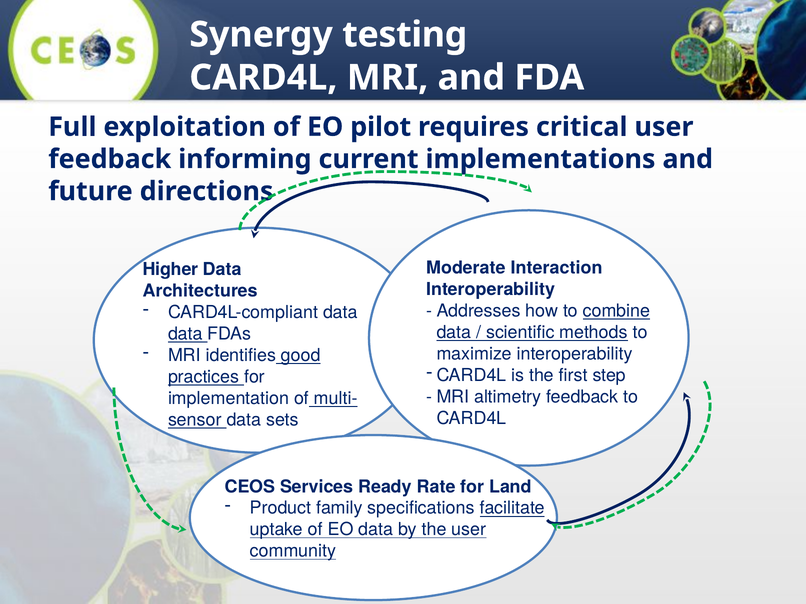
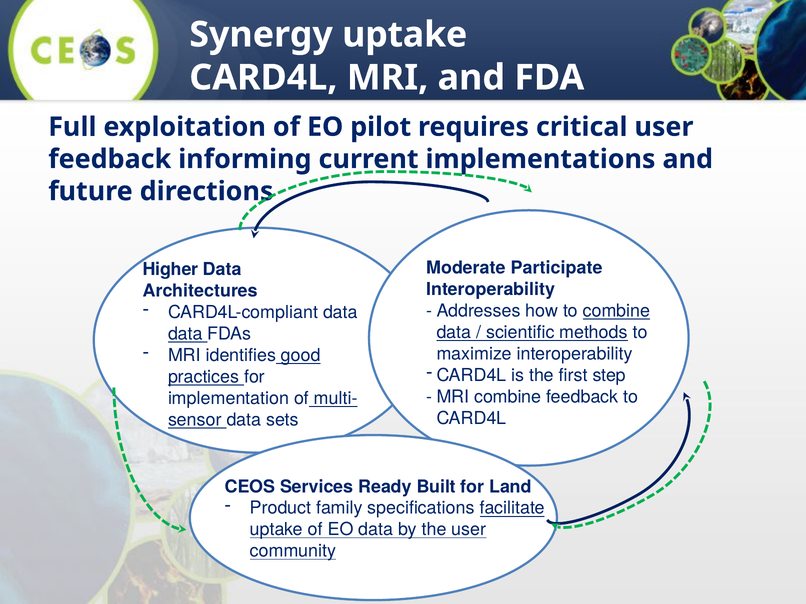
Synergy testing: testing -> uptake (405, 35)
Interaction: Interaction -> Participate (557, 268)
MRI altimetry: altimetry -> combine (508, 397)
Rate: Rate -> Built (436, 487)
